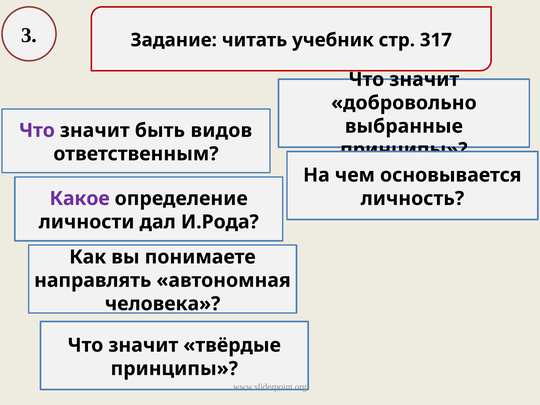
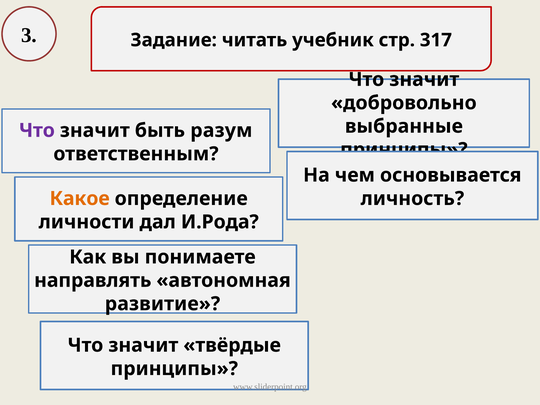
видов: видов -> разум (221, 130)
Какое colour: purple -> orange (80, 199)
человека: человека -> развитие (162, 304)
